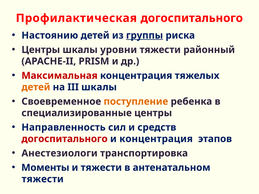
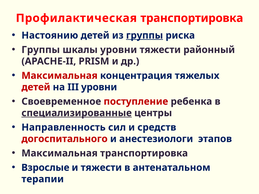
Профилактическая догоспитального: догоспитального -> транспортировка (192, 18)
Центры: Центры -> Группы (41, 50)
детей colour: orange -> red (36, 87)
III шкалы: шкалы -> уровни (99, 87)
поступление colour: orange -> red (136, 102)
специализированные underline: none -> present (77, 113)
и концентрация: концентрация -> анестезиологи (156, 139)
Анестезиологи: Анестезиологи -> Максимальная (60, 153)
Моменты: Моменты -> Взрослые (45, 168)
тяжести: тяжести -> терапии (43, 179)
